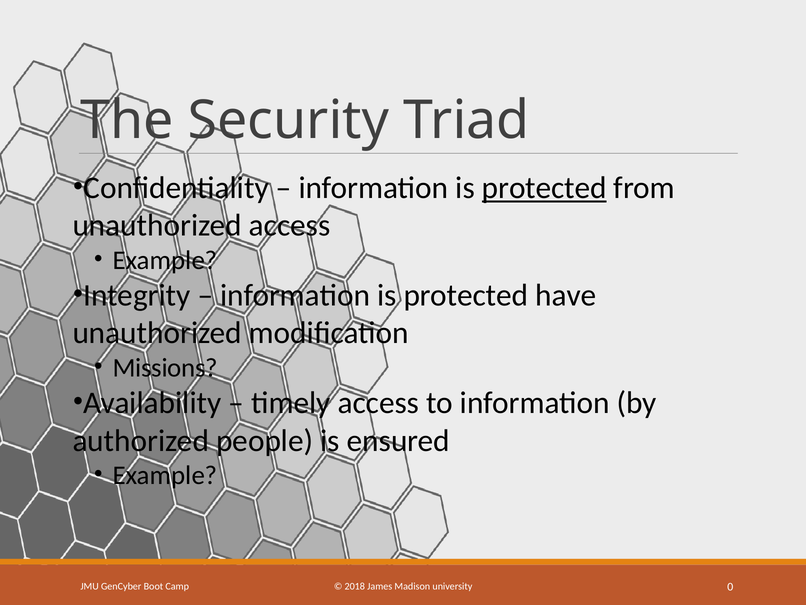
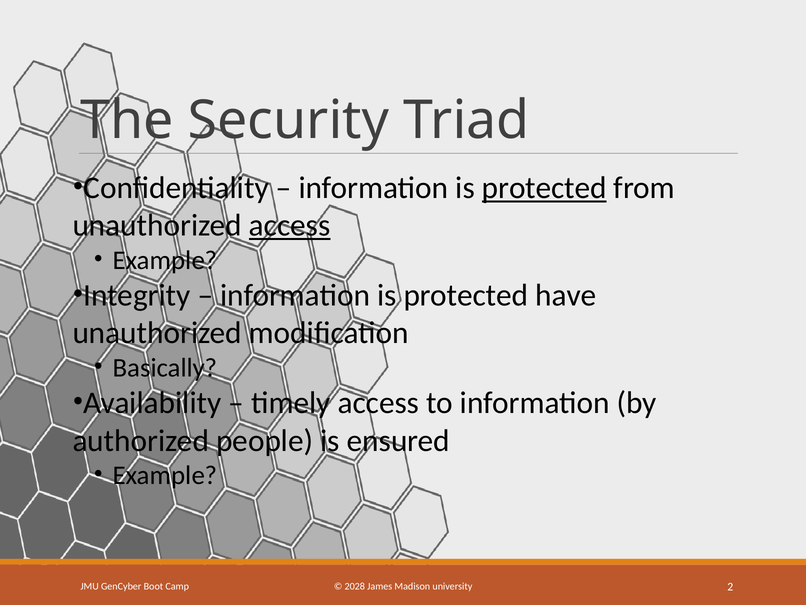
access underline: none -> present (290, 225)
Missions: Missions -> Basically (165, 367)
2018: 2018 -> 2028 (355, 586)
0: 0 -> 2 (730, 586)
